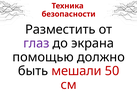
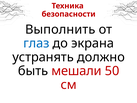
Разместить: Разместить -> Выполнить (60, 29)
глаз colour: purple -> blue (36, 43)
помощью: помощью -> устранять (43, 57)
